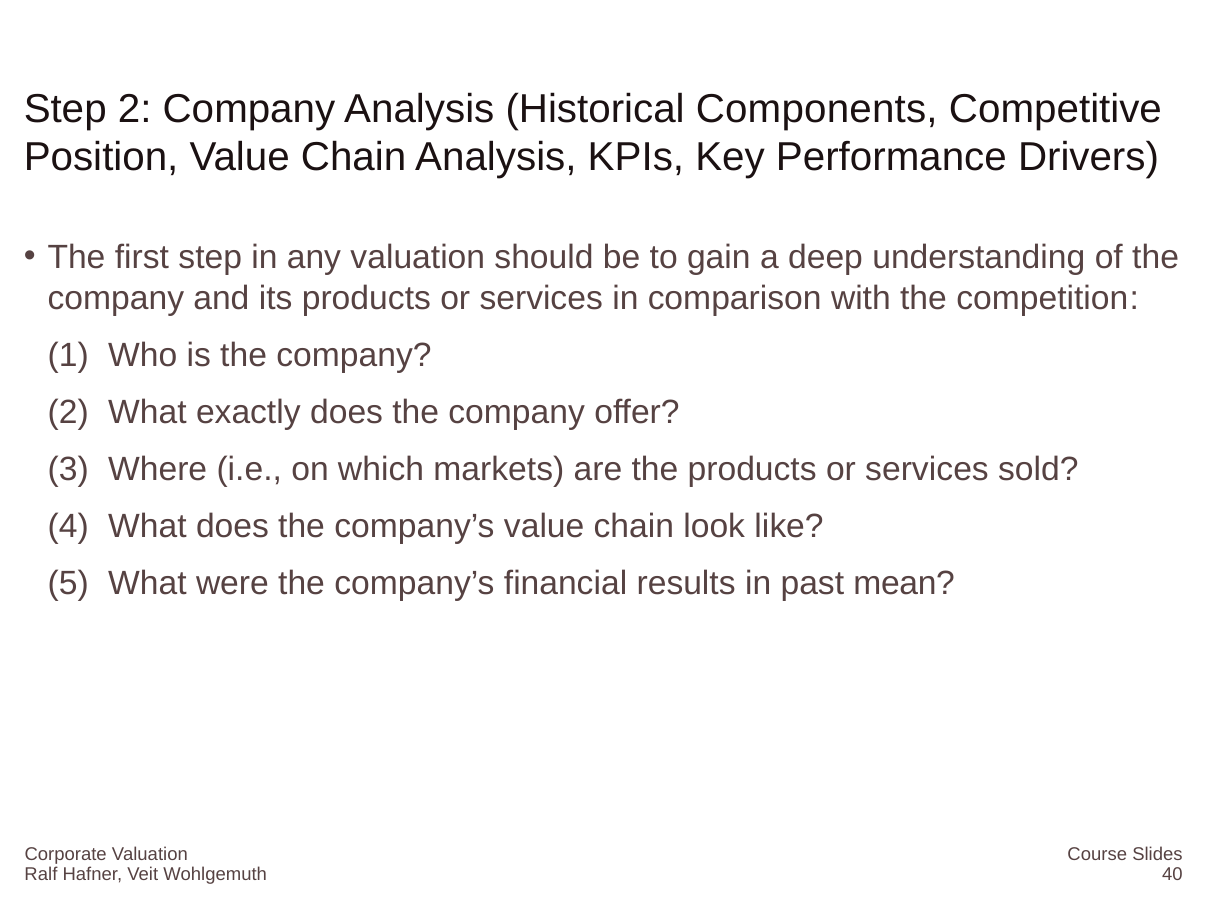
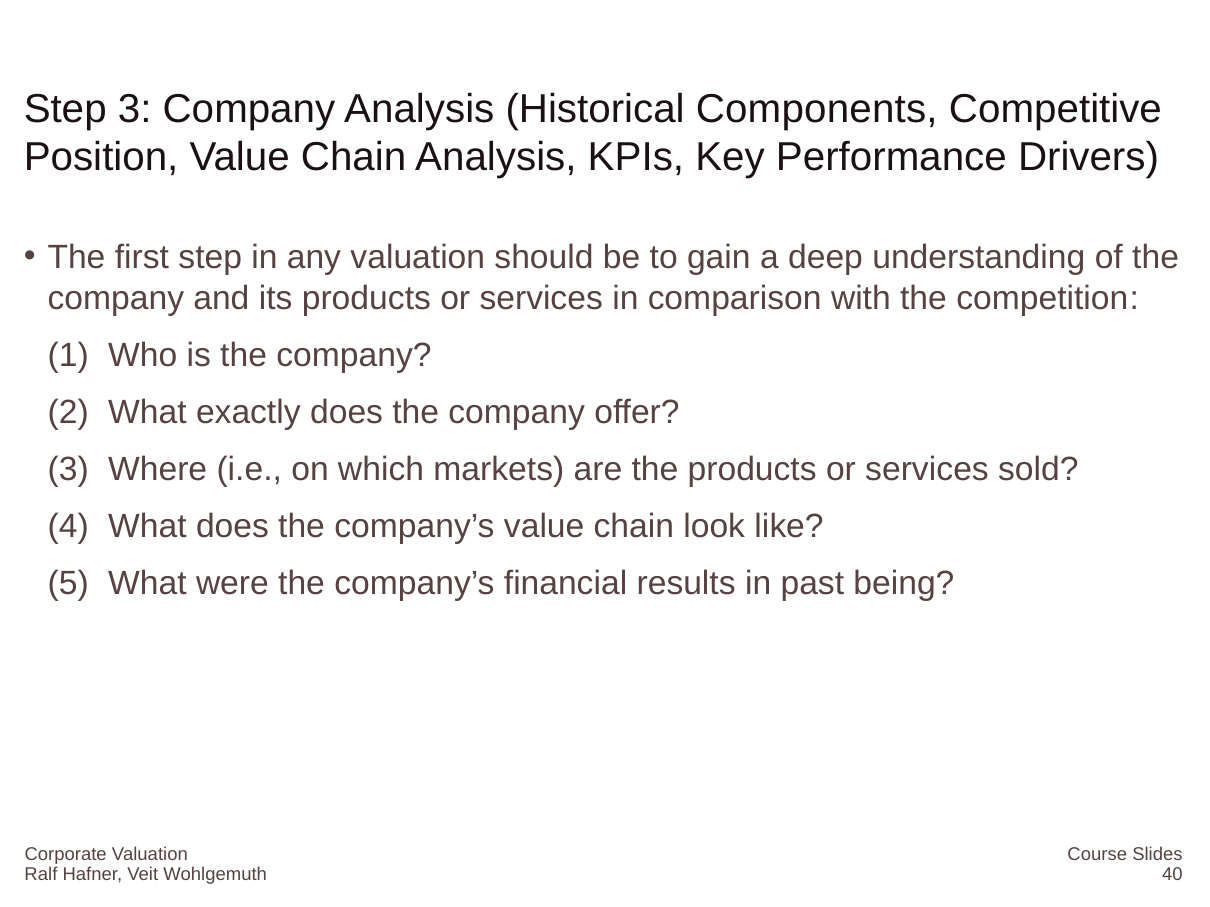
Step 2: 2 -> 3 (135, 109)
mean: mean -> being (904, 584)
